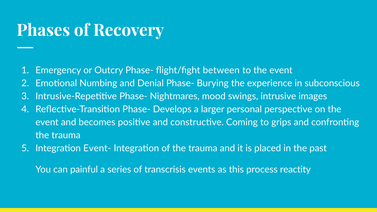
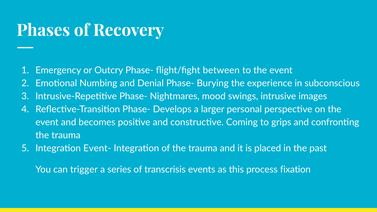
painful: painful -> trigger (84, 170)
reactity: reactity -> fixation (295, 170)
